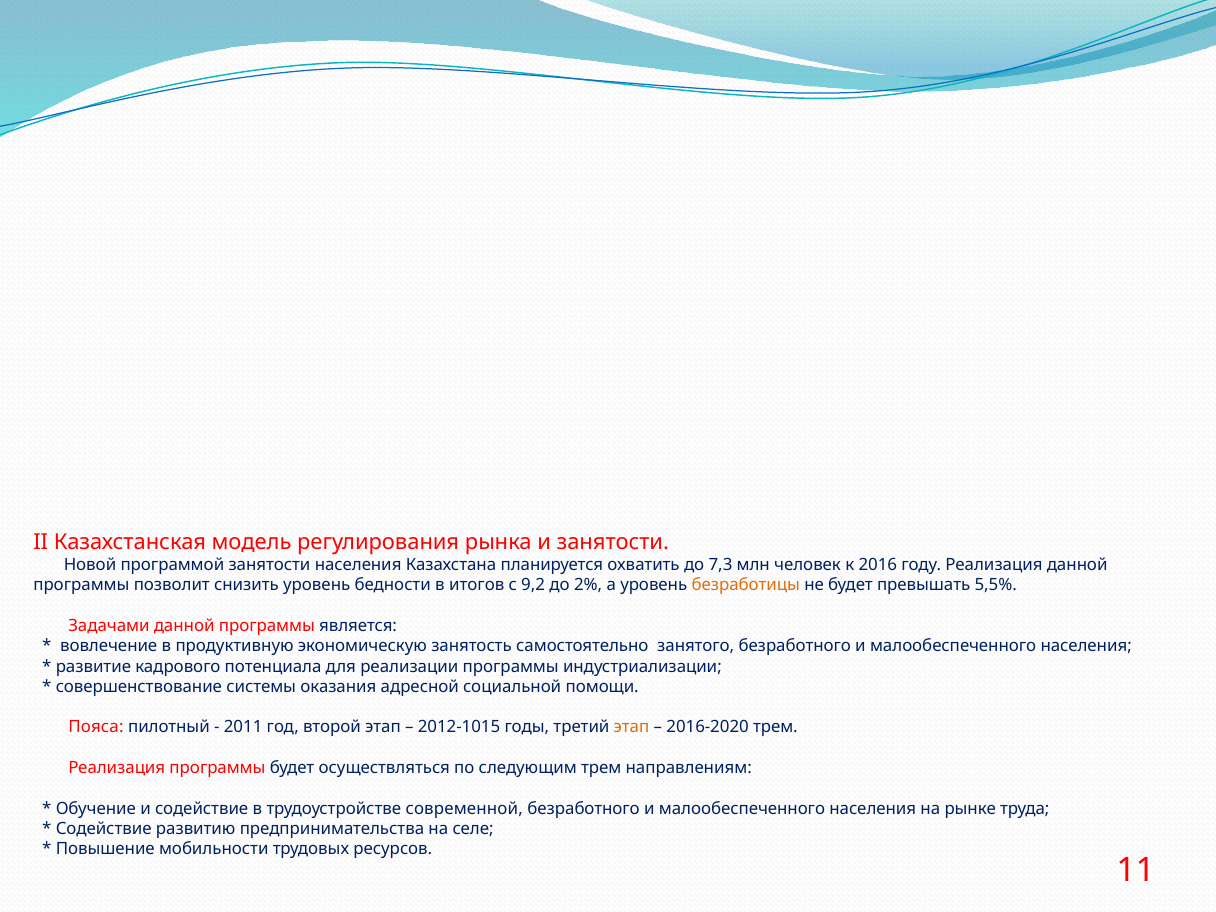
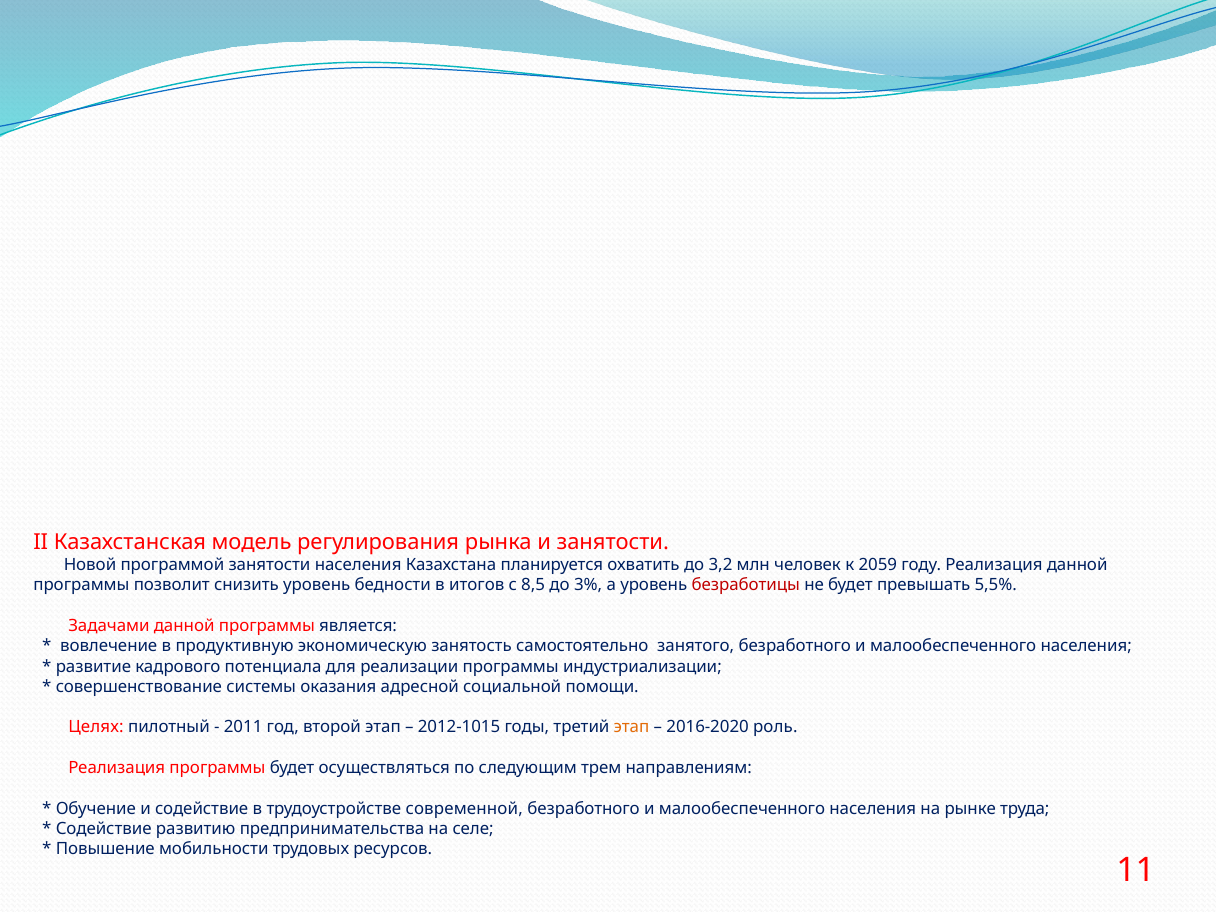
7,3: 7,3 -> 3,2 (721, 565)
2016: 2016 -> 2059 (878, 565)
9,2: 9,2 -> 8,5 (533, 585)
2%: 2% -> 3% (588, 585)
безработицы colour: orange -> red (746, 585)
Пояса: Пояса -> Целях (96, 727)
2016-2020 трем: трем -> роль (775, 727)
